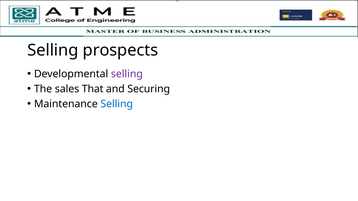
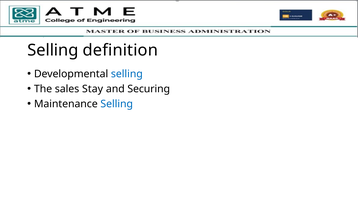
prospects: prospects -> definition (120, 50)
selling colour: purple -> blue (127, 74)
That: That -> Stay (93, 89)
